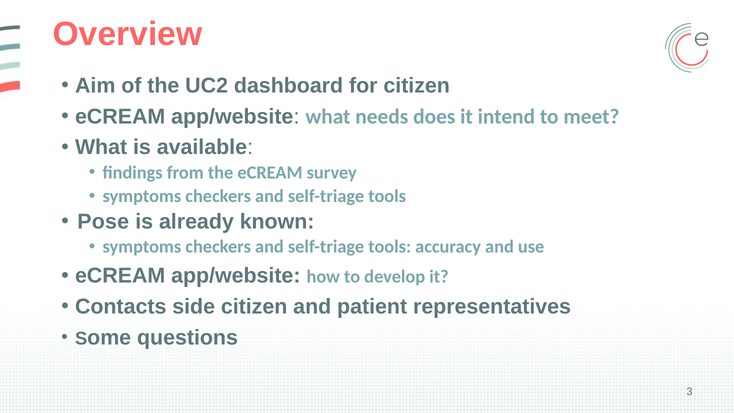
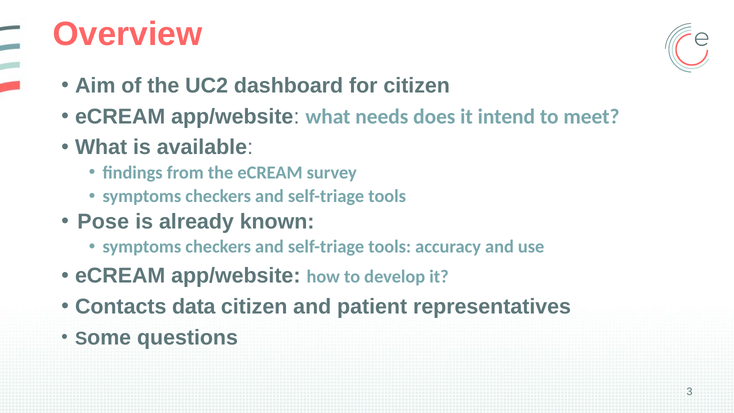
side: side -> data (194, 307)
